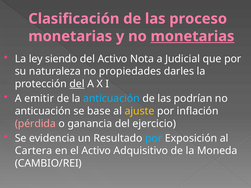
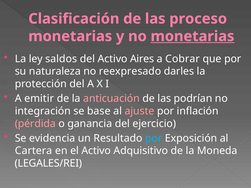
siendo: siendo -> saldos (61, 59)
Nota: Nota -> Aires (142, 59)
Judicial: Judicial -> Cobrar (183, 59)
propiedades: propiedades -> reexpresado (130, 71)
del underline: present -> none (77, 84)
anticuación colour: light blue -> pink (111, 99)
anticuación: anticuación -> integración (43, 111)
ajuste colour: yellow -> pink (139, 111)
CAMBIO/REI: CAMBIO/REI -> LEGALES/REI (48, 163)
